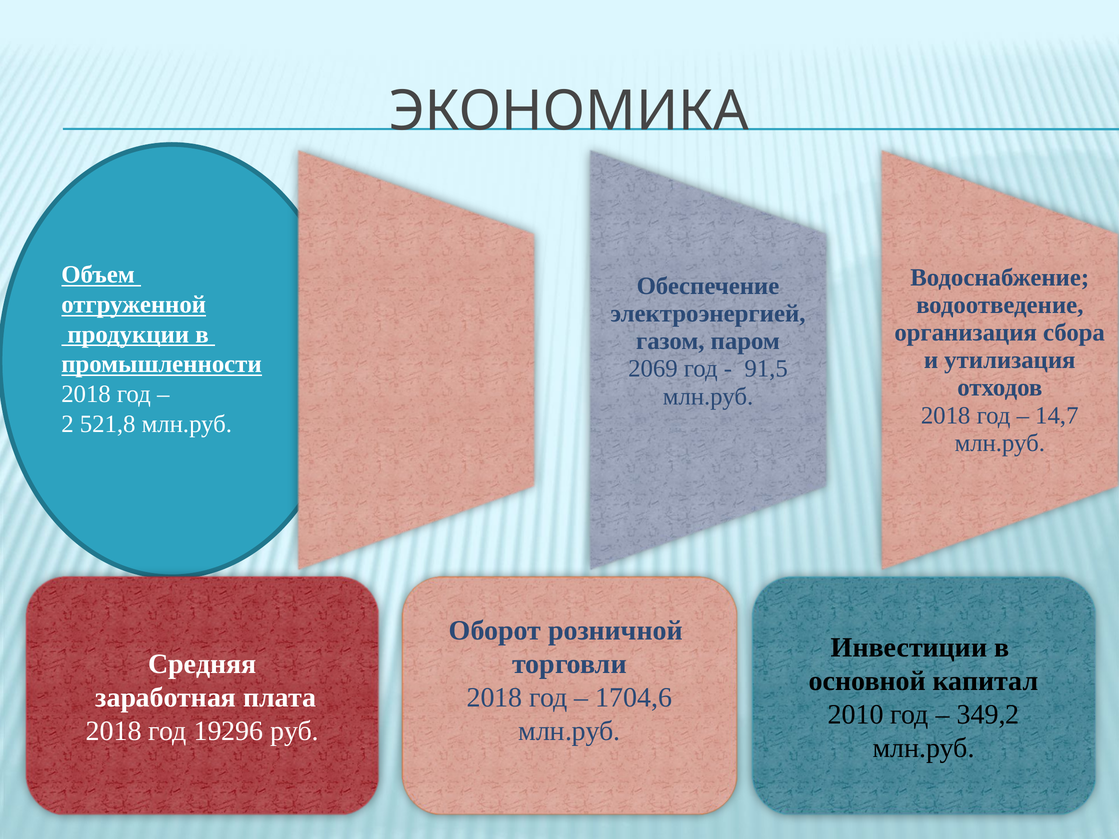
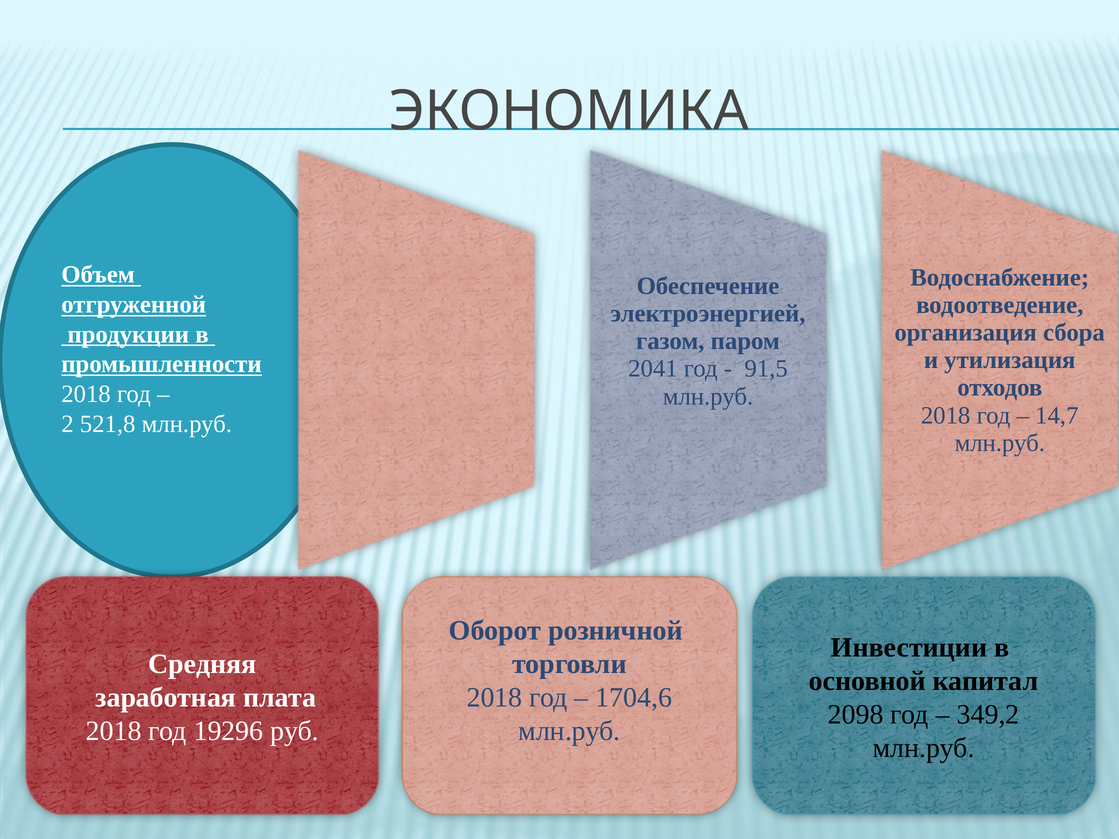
2069: 2069 -> 2041 (653, 369)
2010: 2010 -> 2098 (856, 715)
